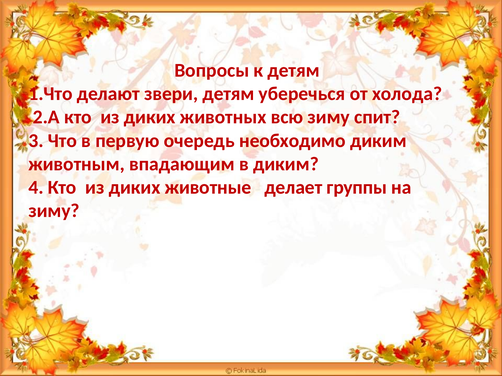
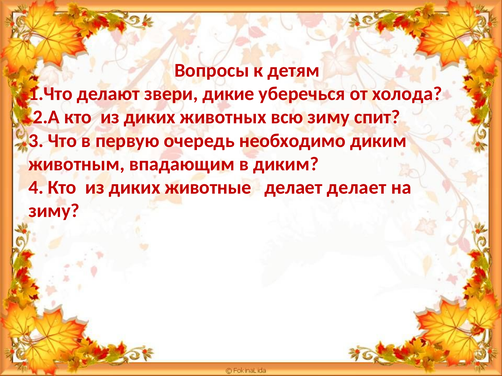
звери детям: детям -> дикие (228, 94)
делает группы: группы -> делает (357, 188)
